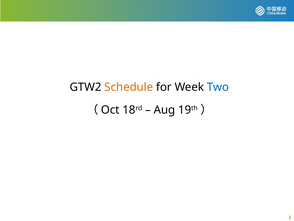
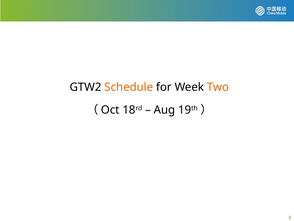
Two colour: blue -> orange (218, 87)
